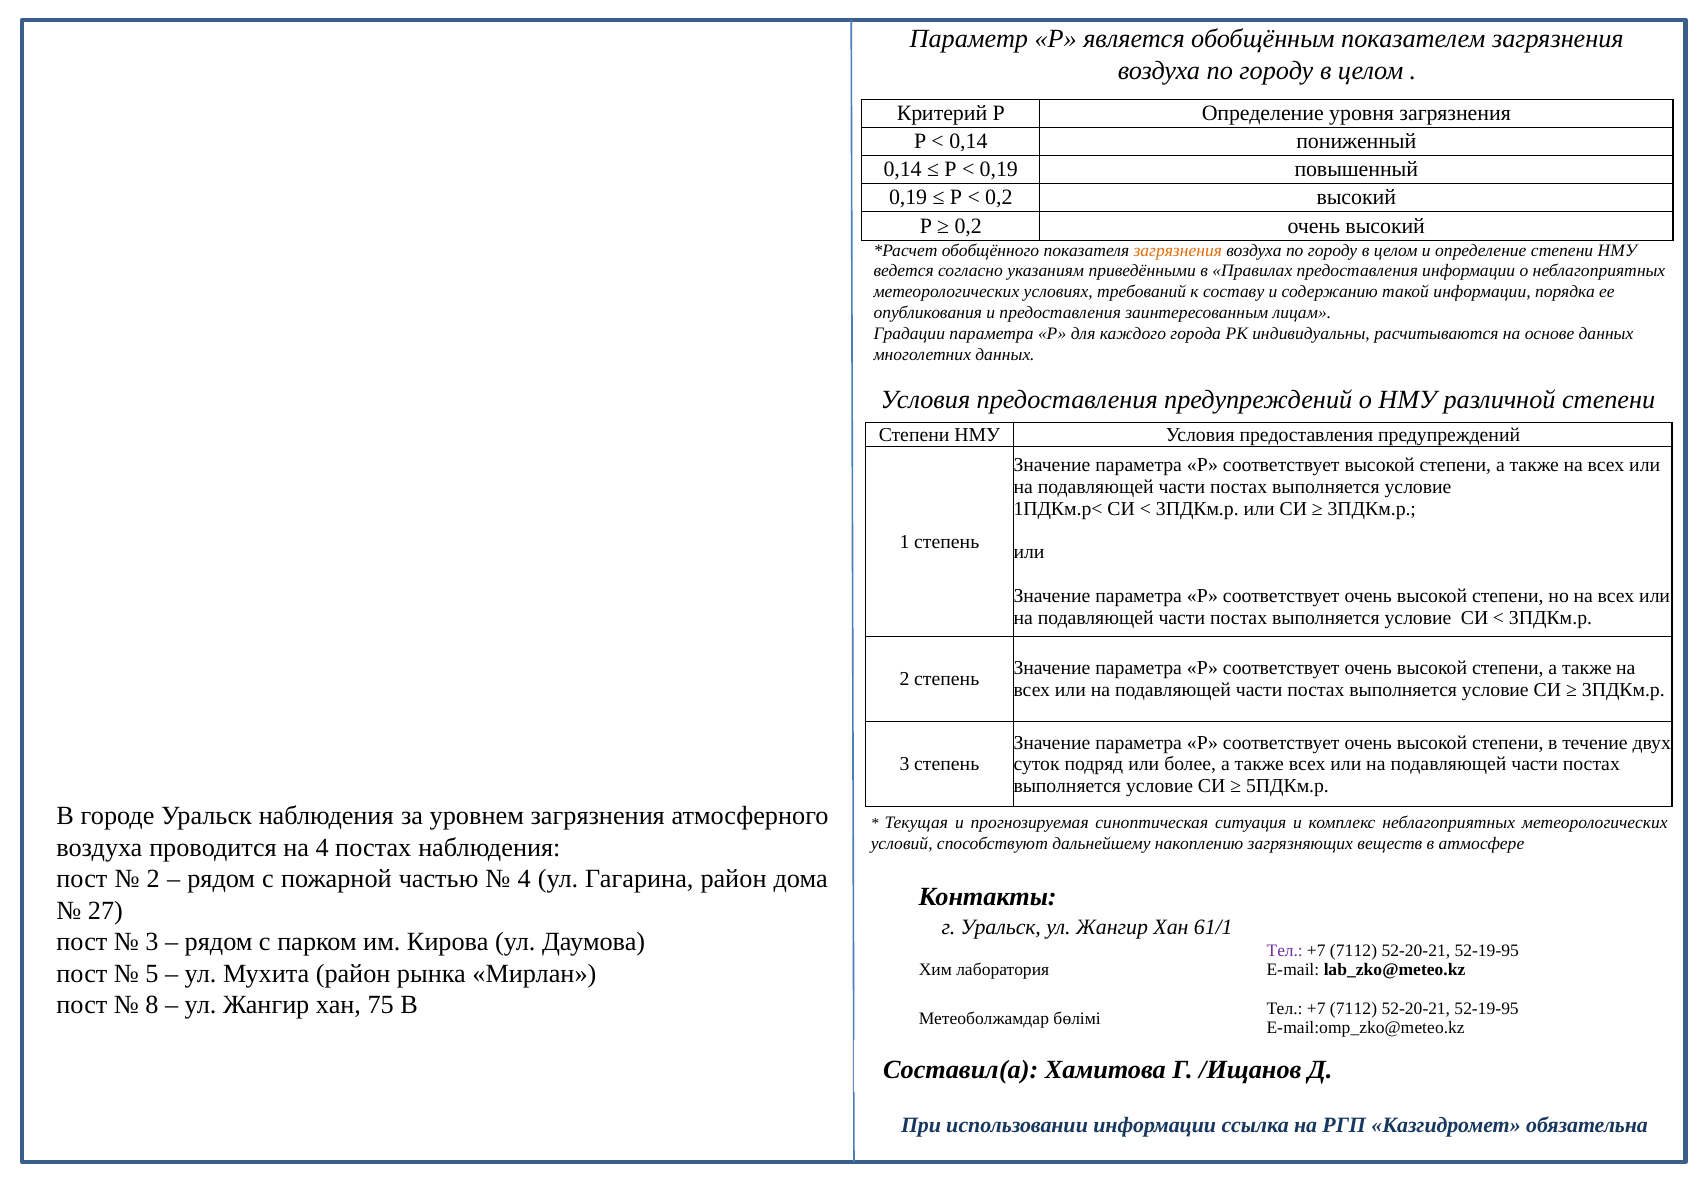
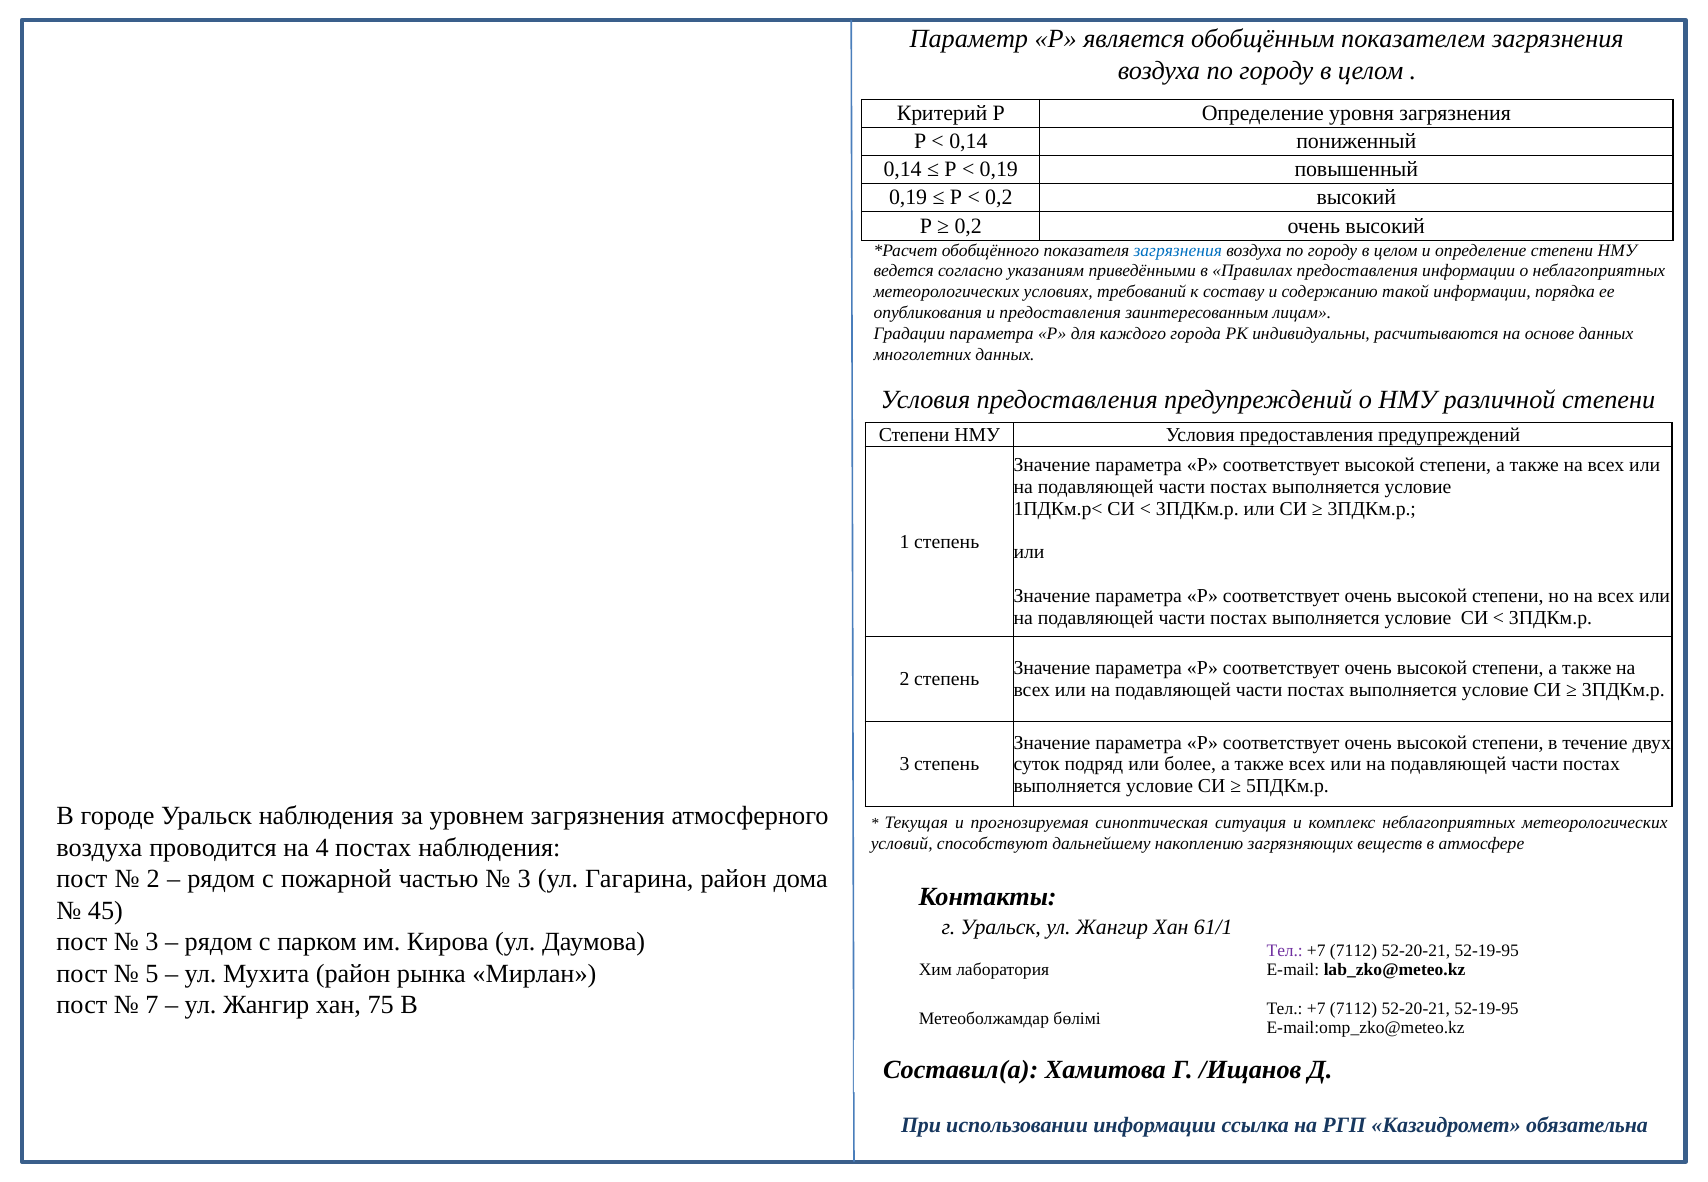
загрязнения colour: orange -> blue (1178, 250)
4: 4 -> 3 (524, 879)
27: 27 -> 45 (105, 911)
8: 8 -> 7 (152, 1005)
